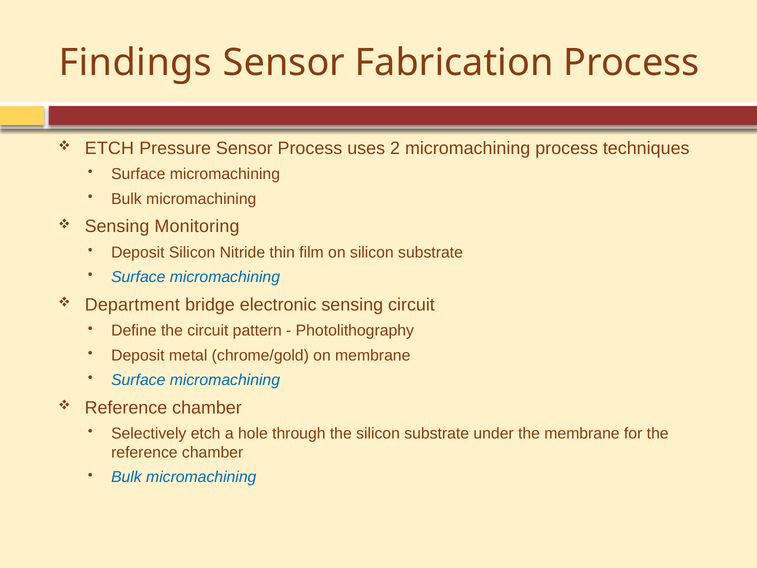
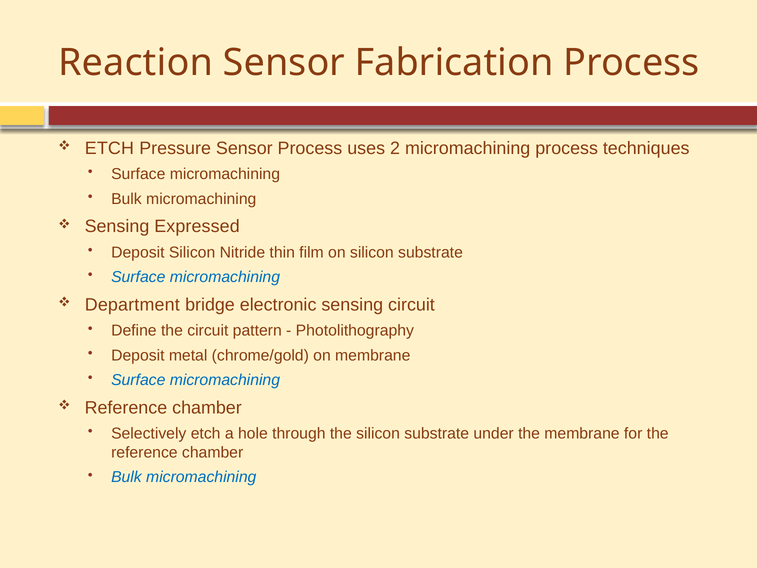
Findings: Findings -> Reaction (136, 63)
Monitoring: Monitoring -> Expressed (197, 226)
